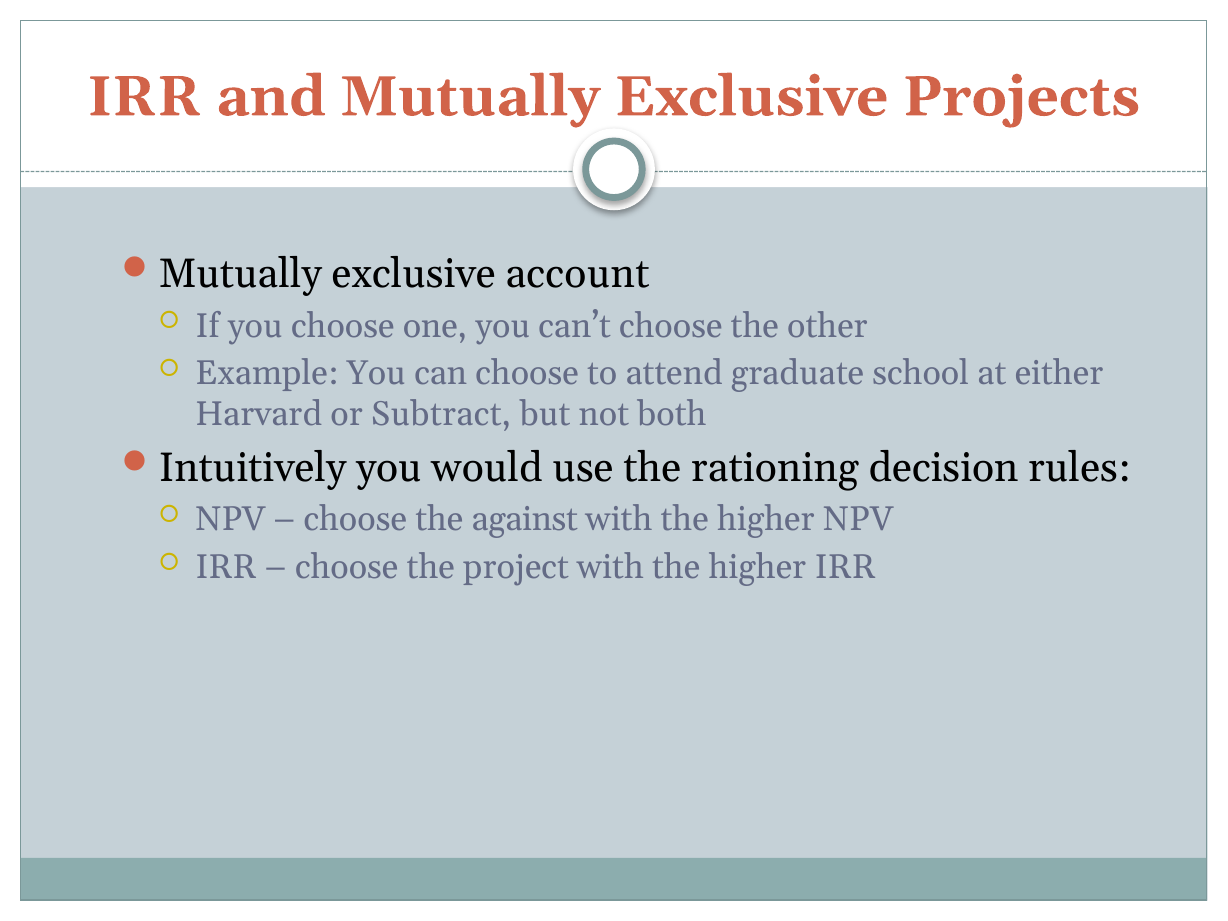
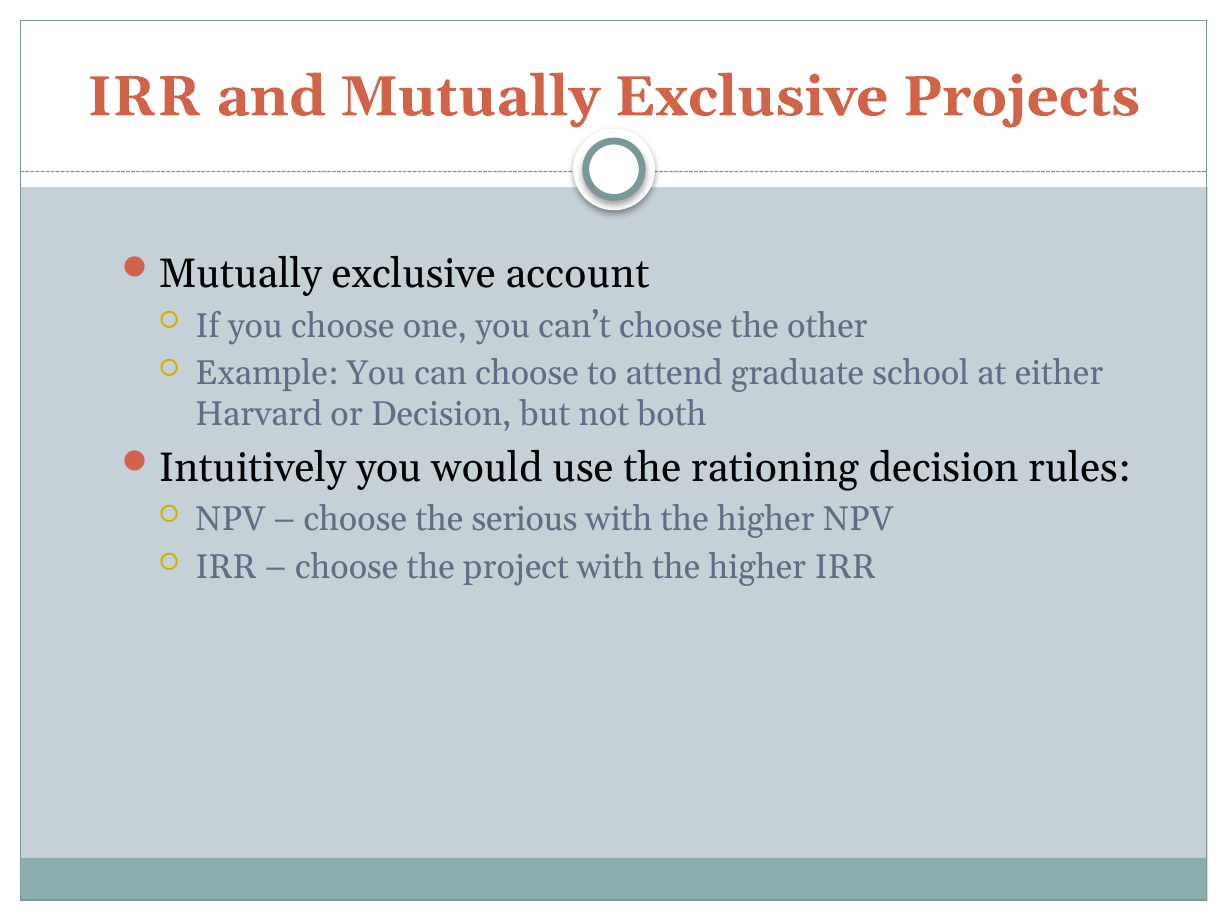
or Subtract: Subtract -> Decision (441, 414)
against: against -> serious (525, 520)
